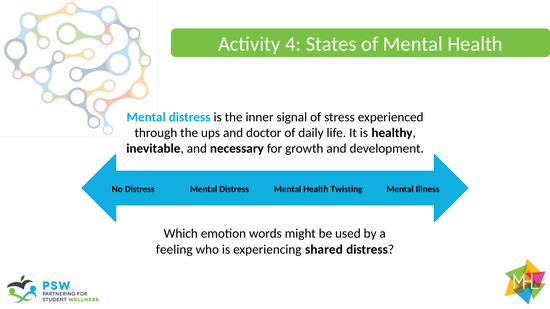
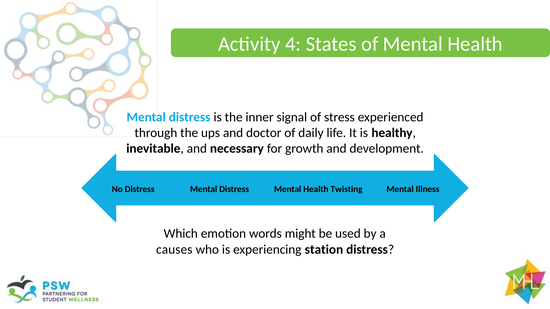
feeling: feeling -> causes (174, 250)
shared: shared -> station (324, 250)
